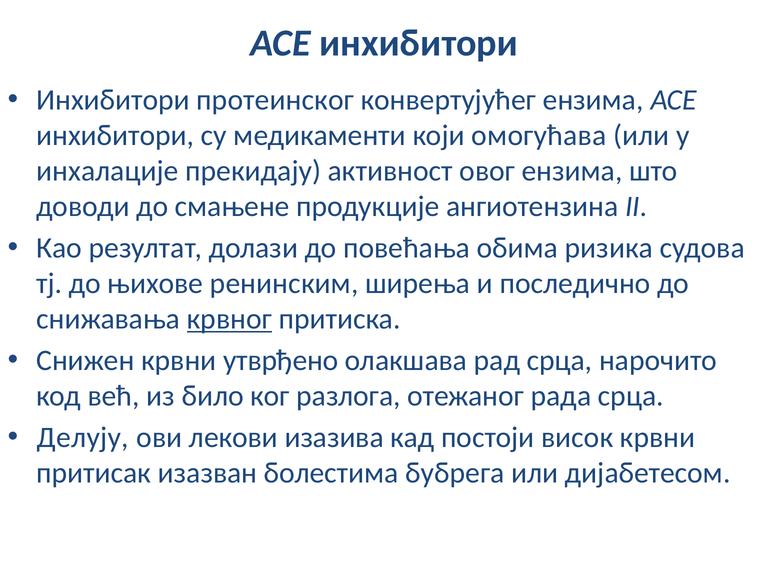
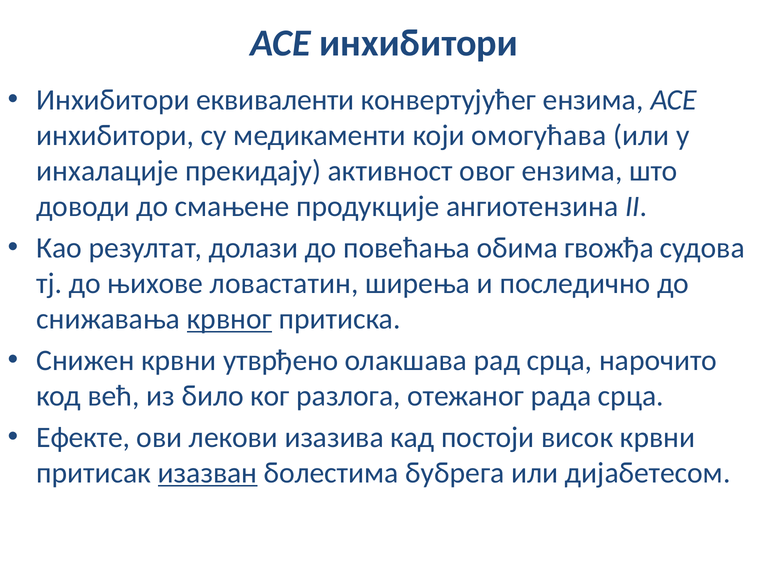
протеинског: протеинског -> еквиваленти (275, 100)
ризика: ризика -> гвожђа (609, 248)
ренинским: ренинским -> ловастатин (284, 284)
Делују: Делују -> Ефекте (83, 438)
изазван underline: none -> present (208, 473)
